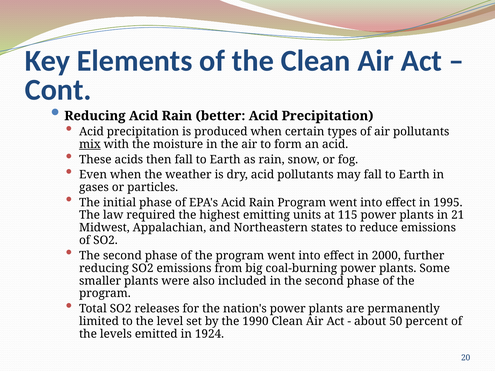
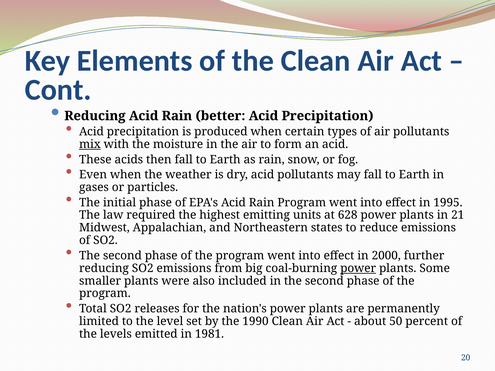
115: 115 -> 628 (348, 215)
power underline: none -> present (358, 268)
1924: 1924 -> 1981 (210, 334)
